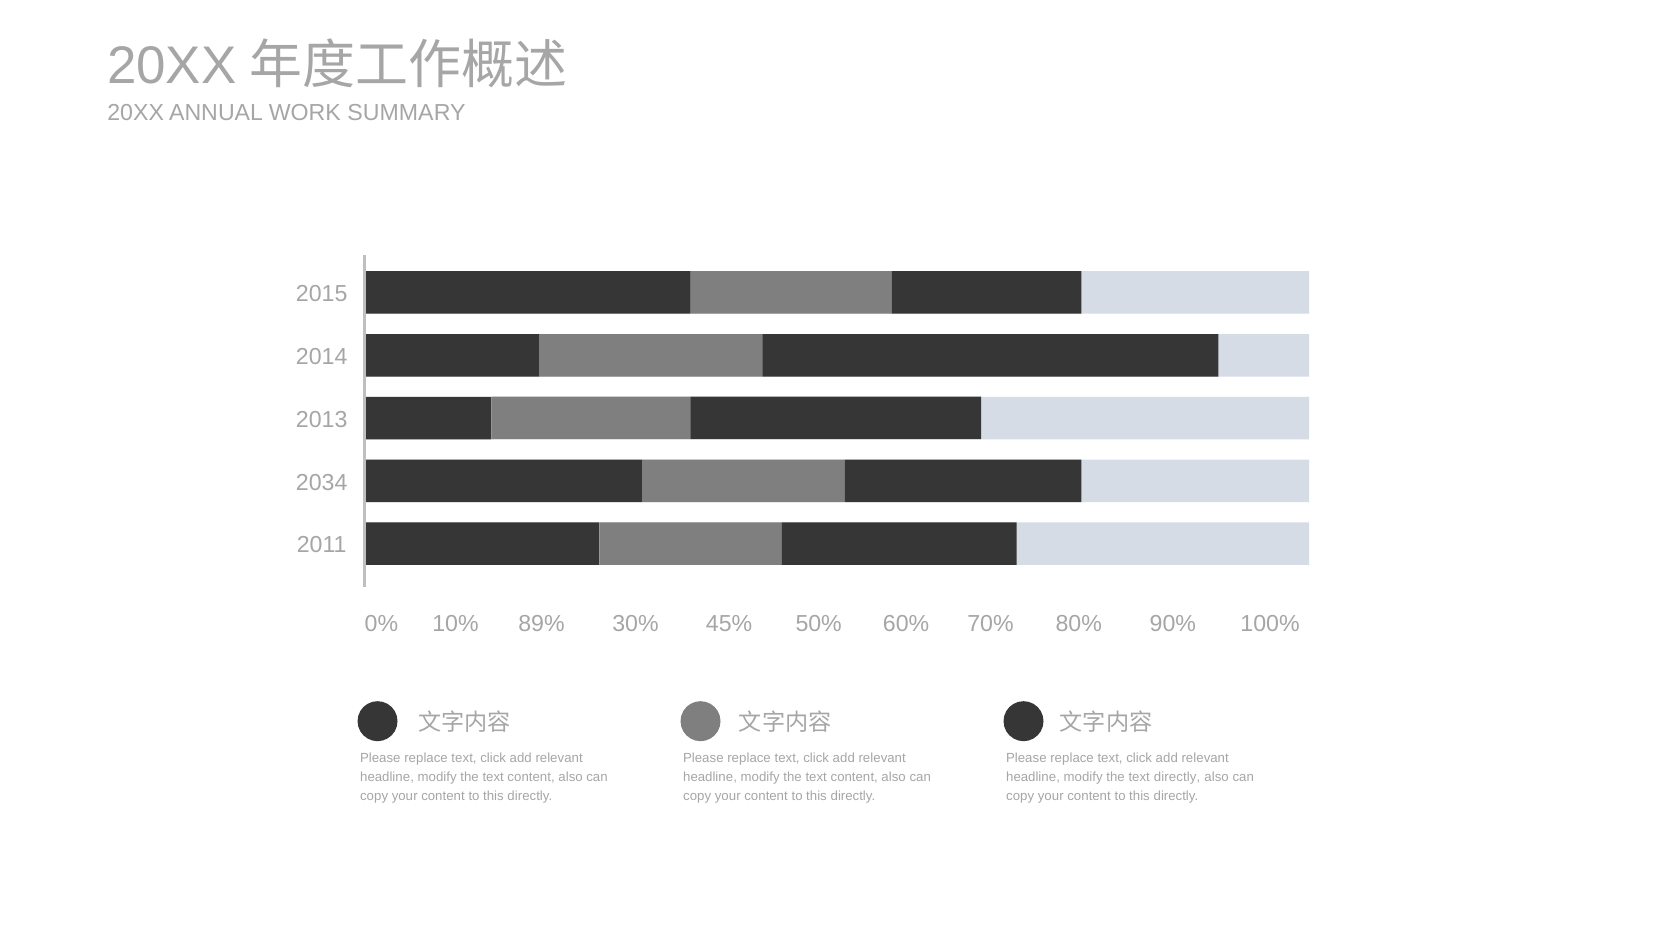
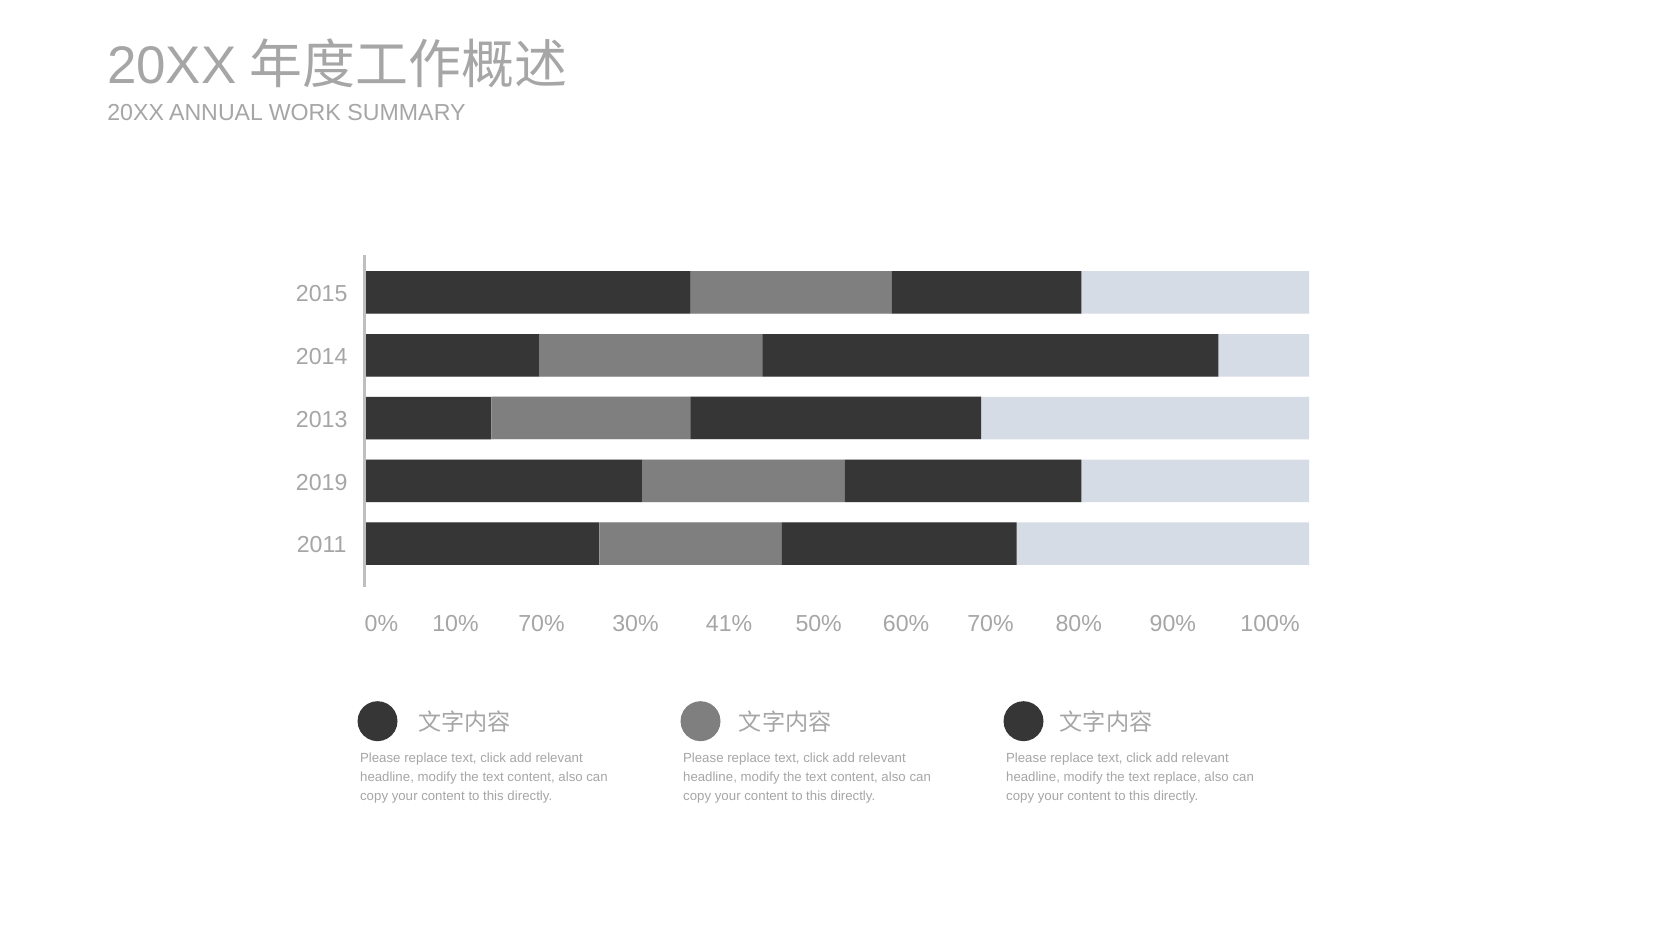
2034: 2034 -> 2019 (322, 482)
89%: 89% -> 70% (541, 624)
45%: 45% -> 41% (729, 624)
text directly: directly -> replace (1177, 777)
